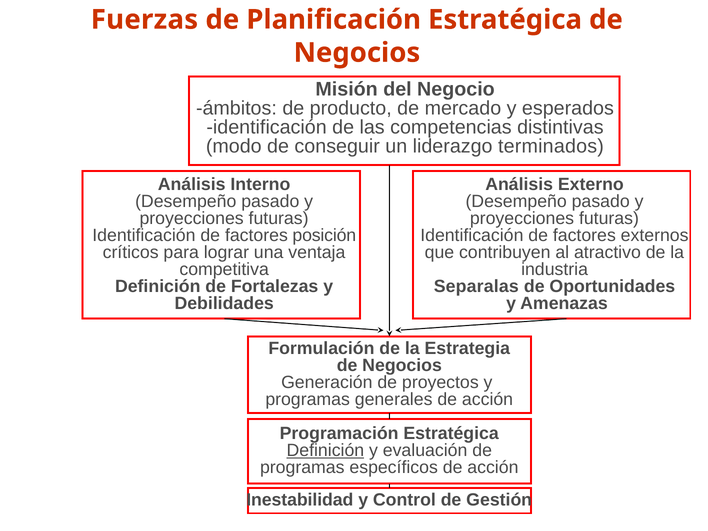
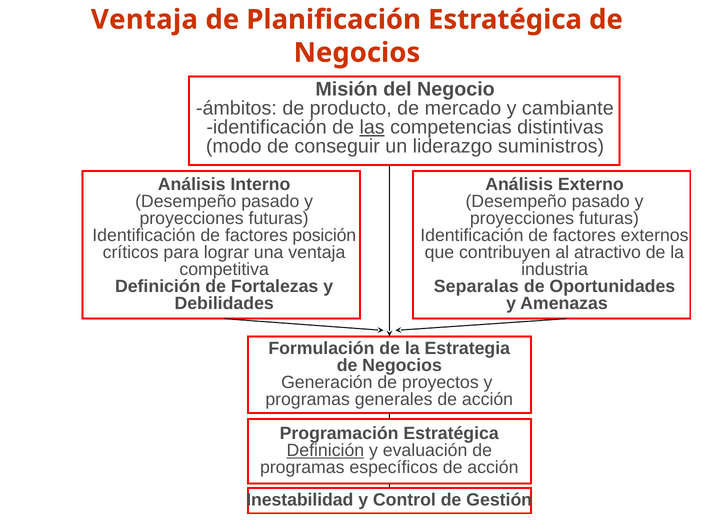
Fuerzas: Fuerzas -> Ventaja (144, 20)
esperados: esperados -> cambiante (568, 108)
las underline: none -> present (372, 127)
terminados: terminados -> suministros (551, 146)
